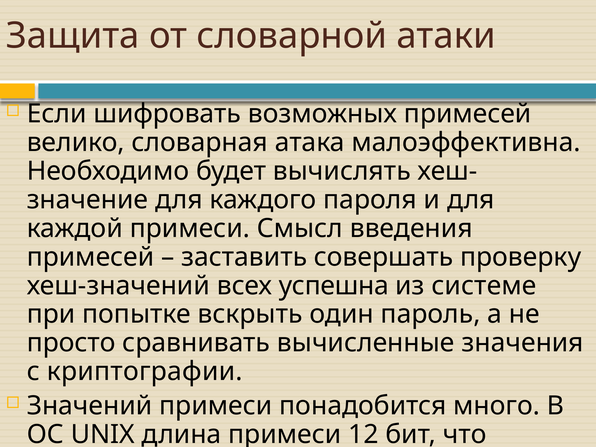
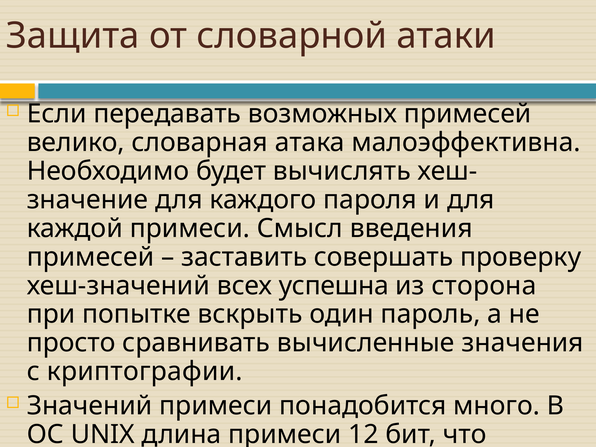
шифровать: шифровать -> передавать (167, 114)
системе: системе -> сторона (484, 286)
